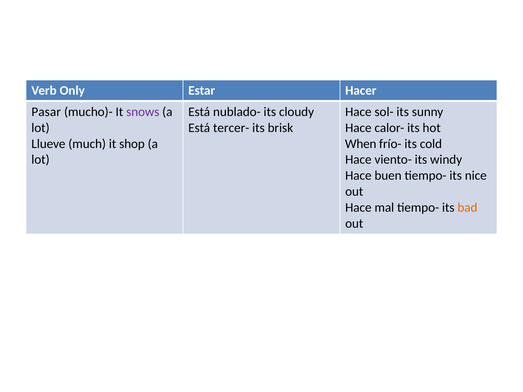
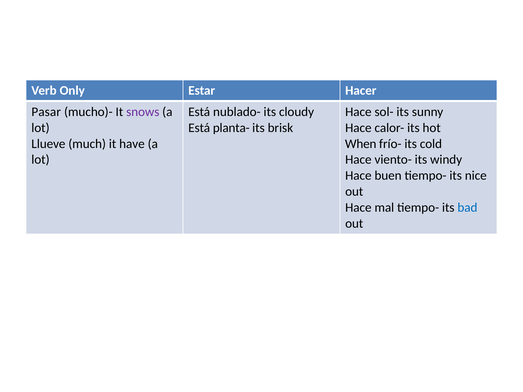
tercer-: tercer- -> planta- (231, 128)
shop: shop -> have (132, 144)
bad colour: orange -> blue (467, 208)
